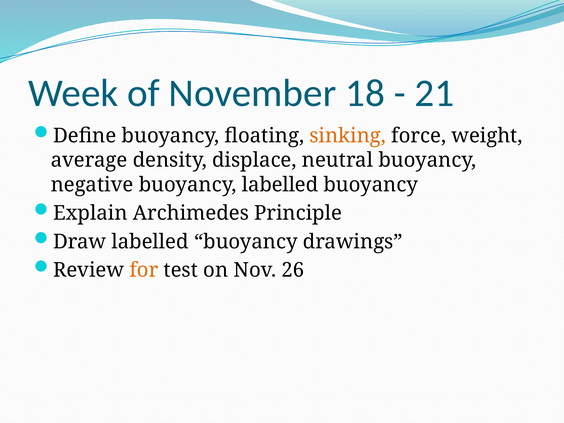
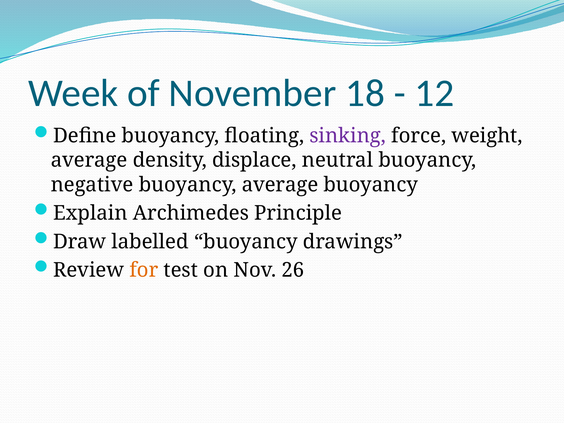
21: 21 -> 12 (434, 93)
sinking colour: orange -> purple (348, 136)
buoyancy labelled: labelled -> average (280, 185)
